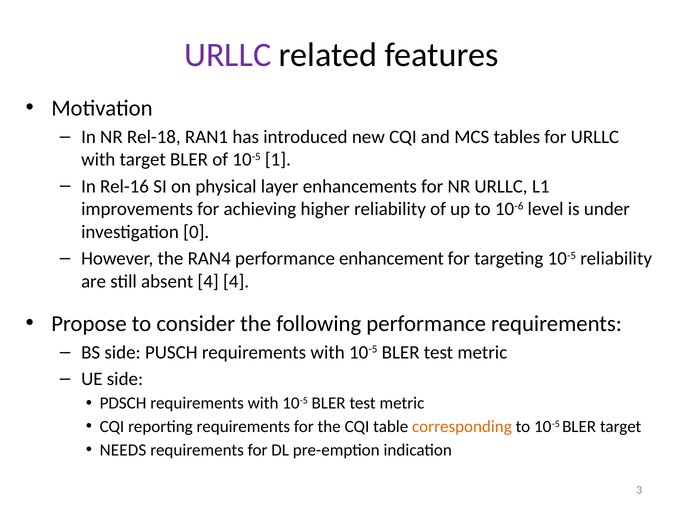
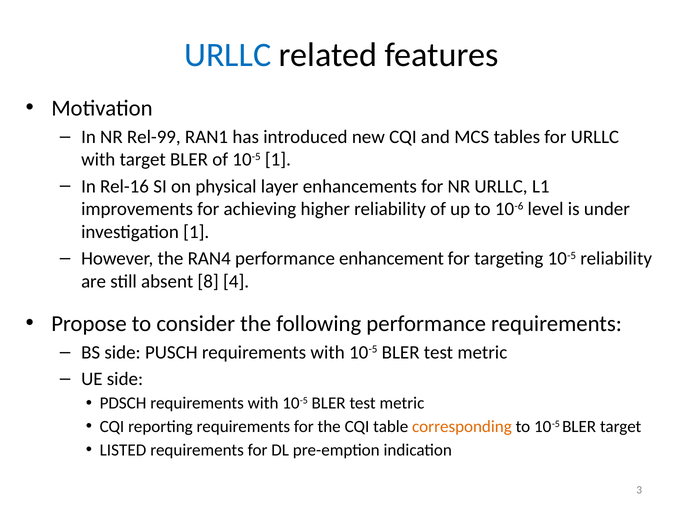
URLLC colour: purple -> blue (228, 55)
Rel-18: Rel-18 -> Rel-99 (154, 137)
investigation 0: 0 -> 1 (196, 232)
absent 4: 4 -> 8 (208, 281)
NEEDS: NEEDS -> LISTED (123, 449)
